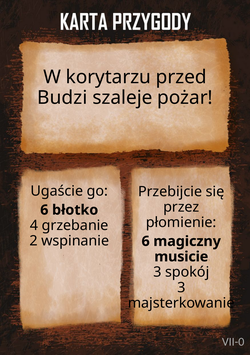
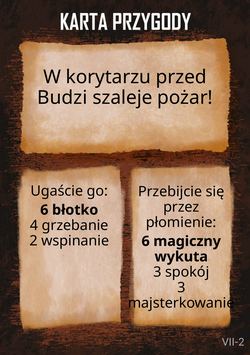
musicie: musicie -> wykuta (181, 257)
VII-0: VII-0 -> VII-2 (233, 342)
